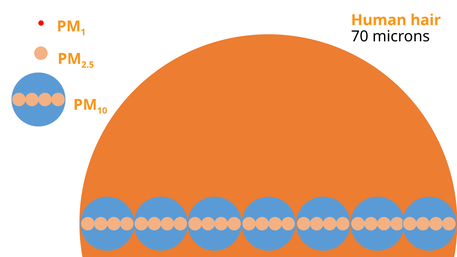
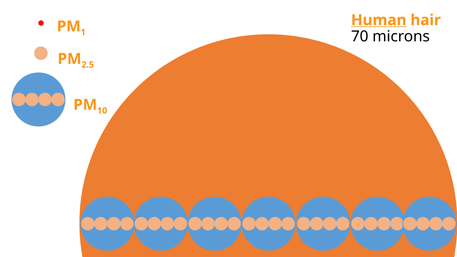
Human underline: none -> present (379, 20)
